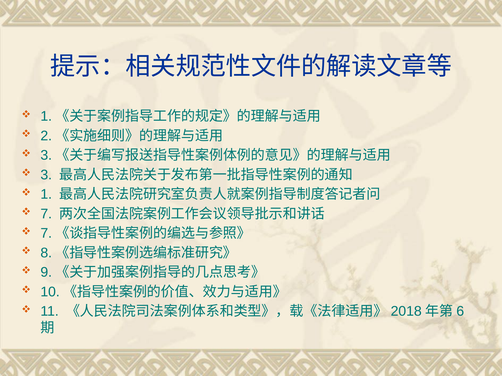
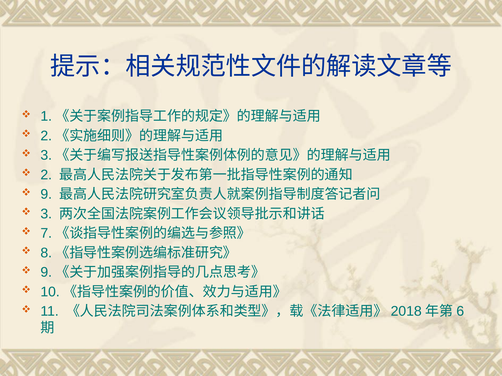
3: 3 -> 2 (46, 175)
1: 1 -> 9 (46, 195)
7: 7 -> 3 (46, 214)
